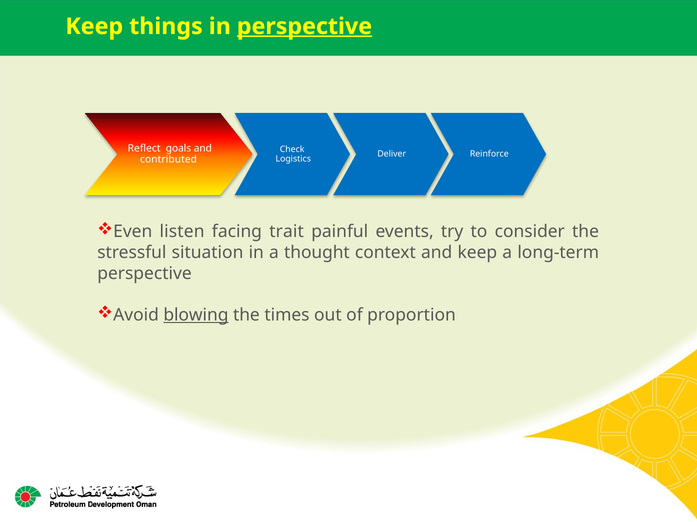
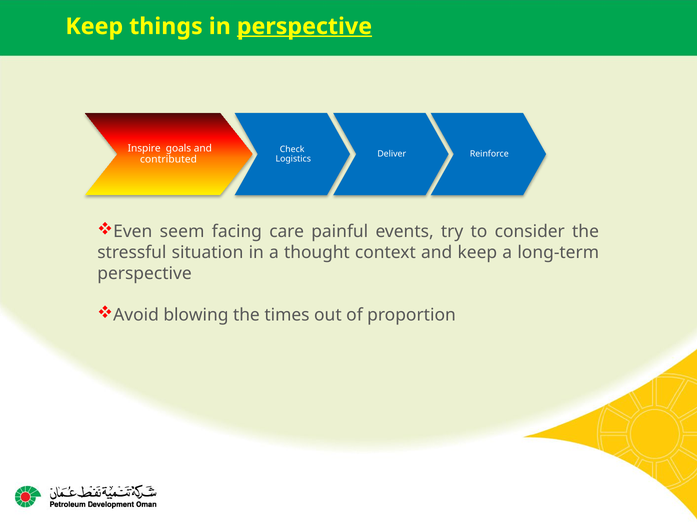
Reflect: Reflect -> Inspire (144, 149)
listen: listen -> seem (182, 232)
trait: trait -> care (287, 232)
blowing underline: present -> none (196, 316)
